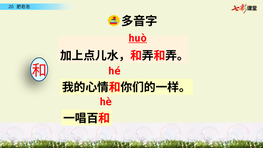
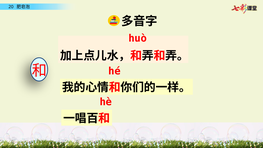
huò underline: present -> none (138, 38)
